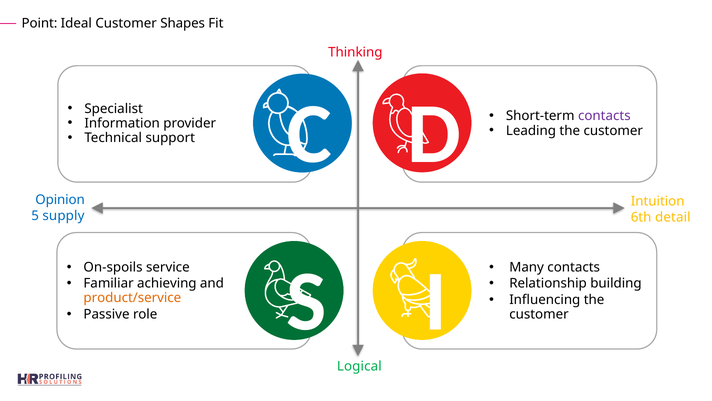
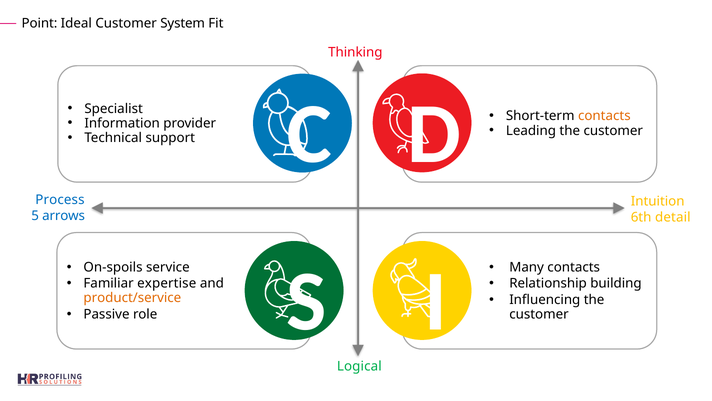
Shapes: Shapes -> System (183, 23)
contacts colour: purple -> orange (604, 116)
Opinion: Opinion -> Process (60, 200)
supply: supply -> arrows (64, 216)
achieving: achieving -> expertise (167, 283)
